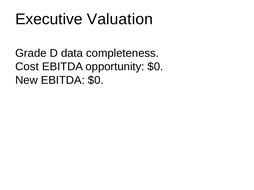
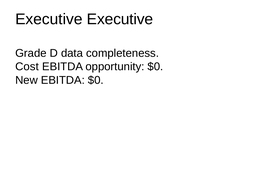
Executive Valuation: Valuation -> Executive (120, 19)
